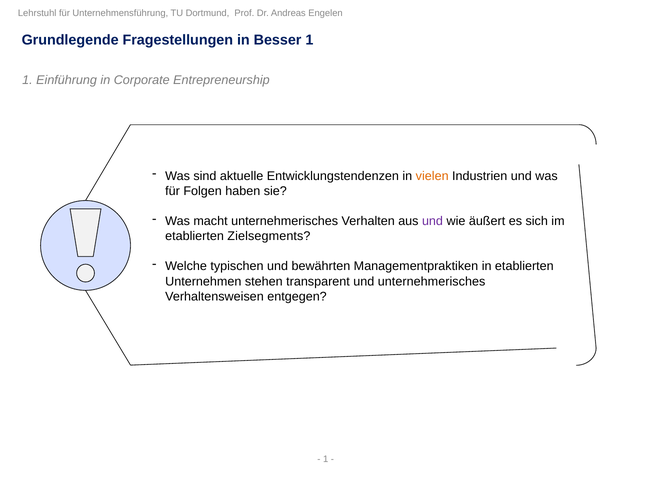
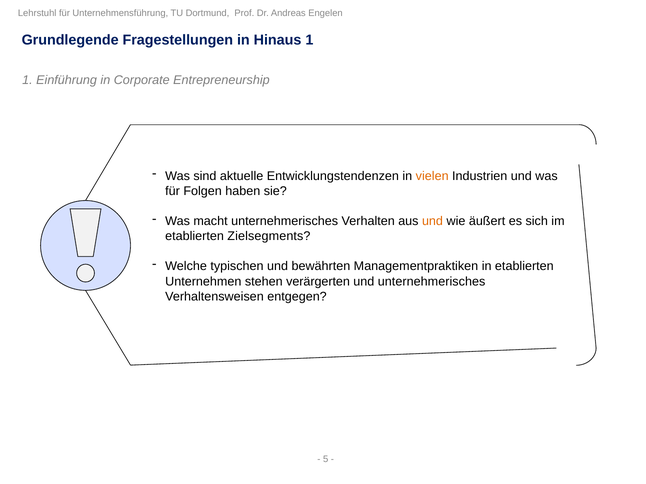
Besser: Besser -> Hinaus (278, 40)
und colour: purple -> orange (432, 221)
transparent: transparent -> verärgerten (318, 282)
1: 1 -> 5 (326, 460)
